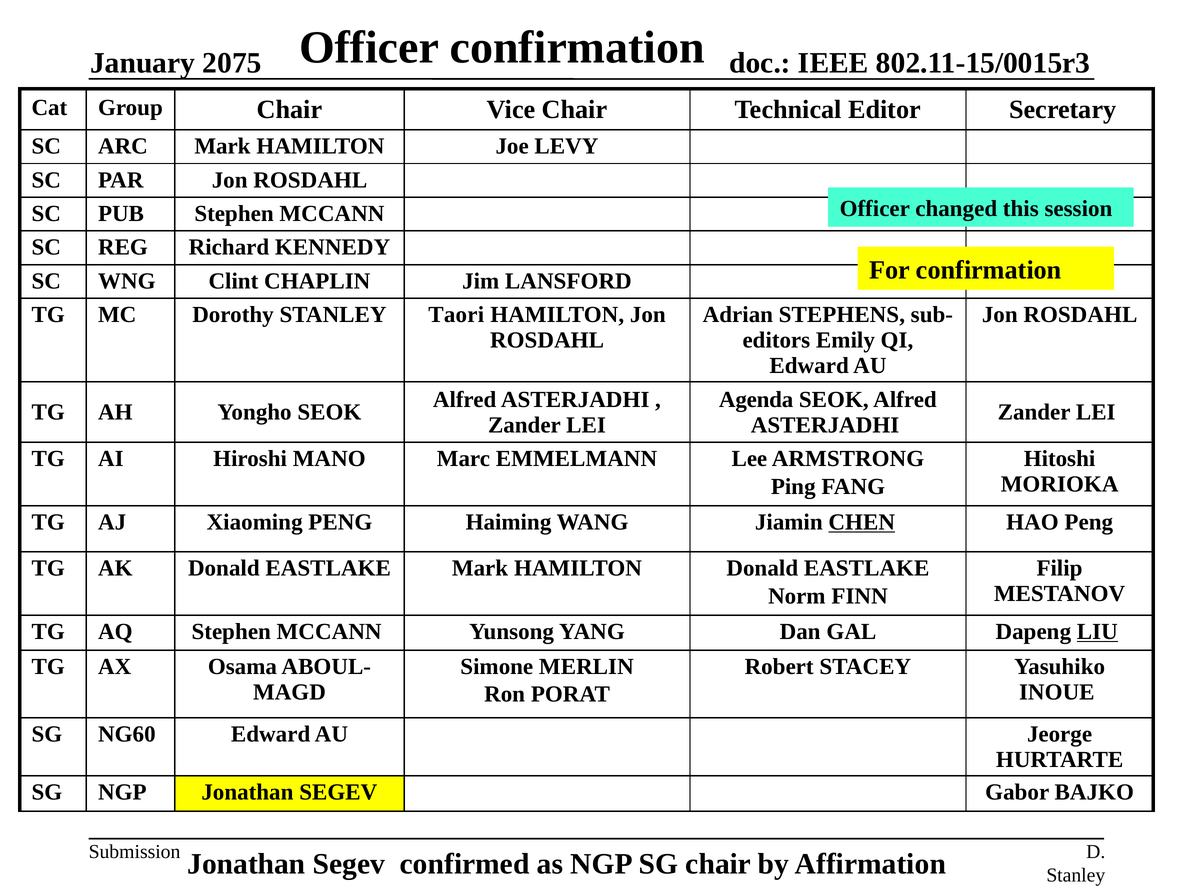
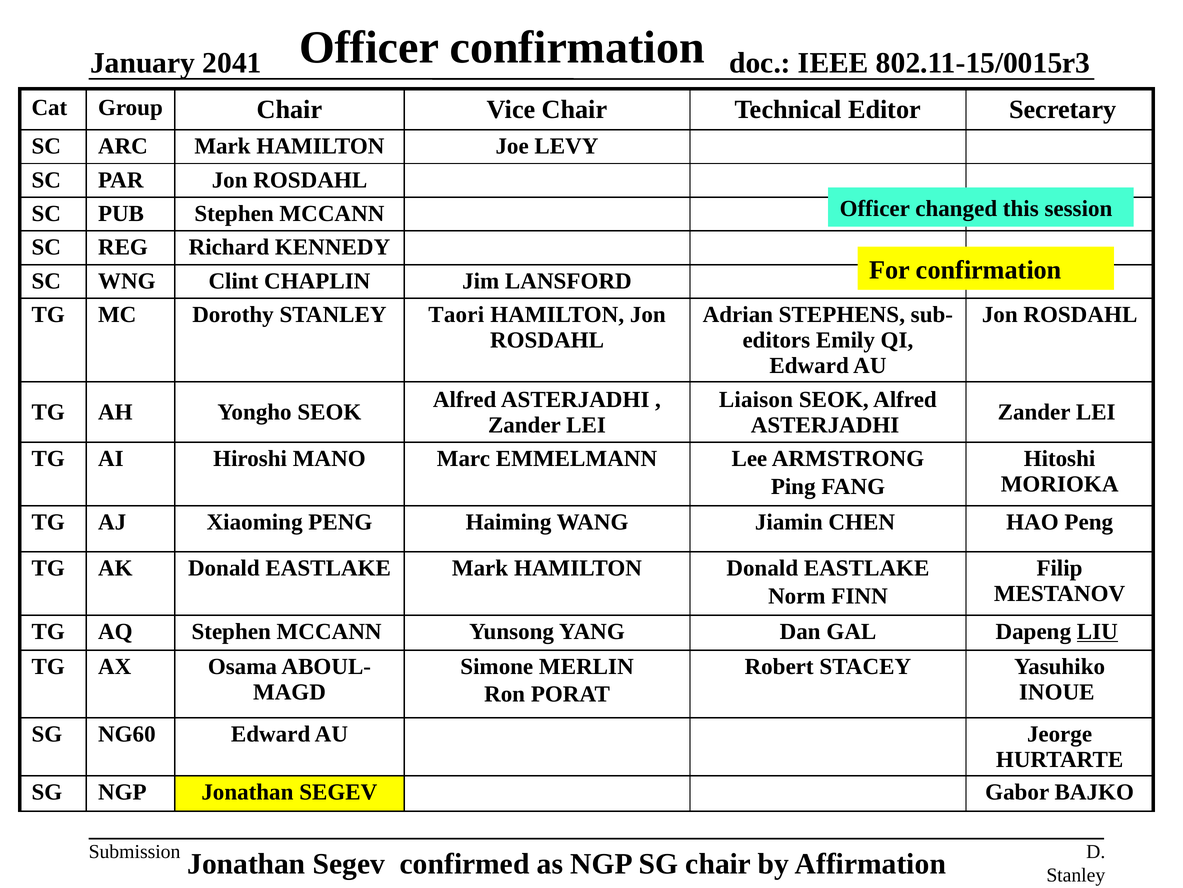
2075: 2075 -> 2041 (232, 63)
Agenda: Agenda -> Liaison (756, 399)
CHEN underline: present -> none (862, 522)
